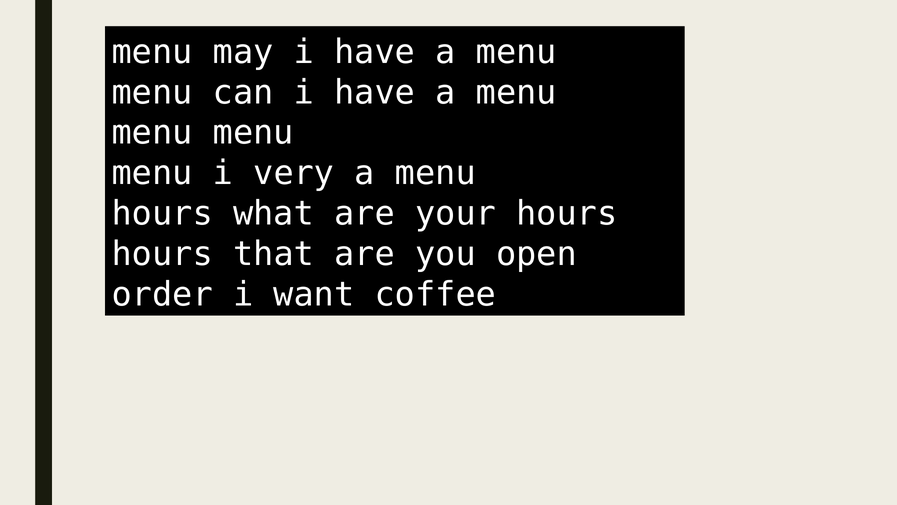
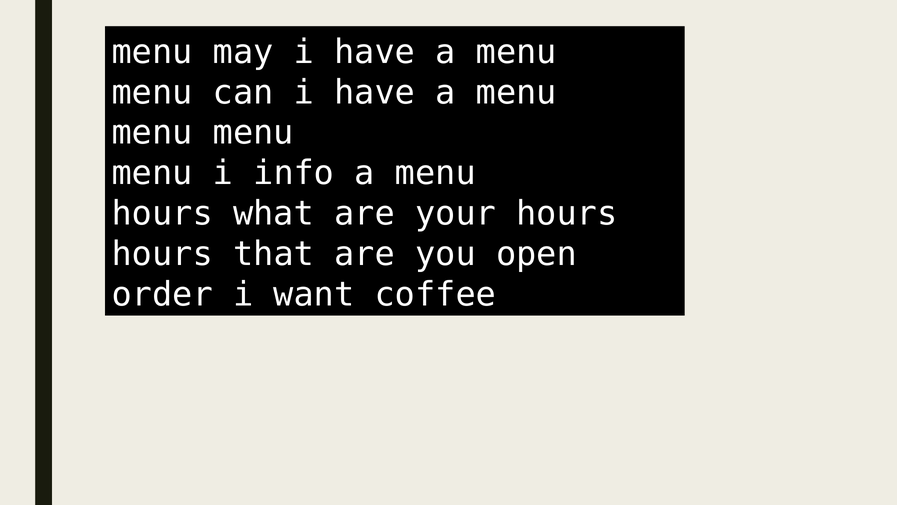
very: very -> info (294, 173)
